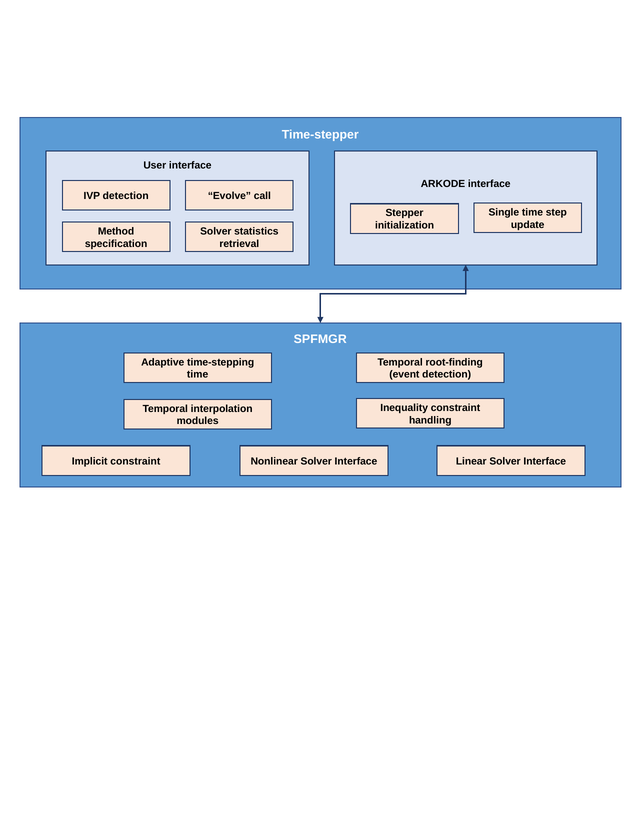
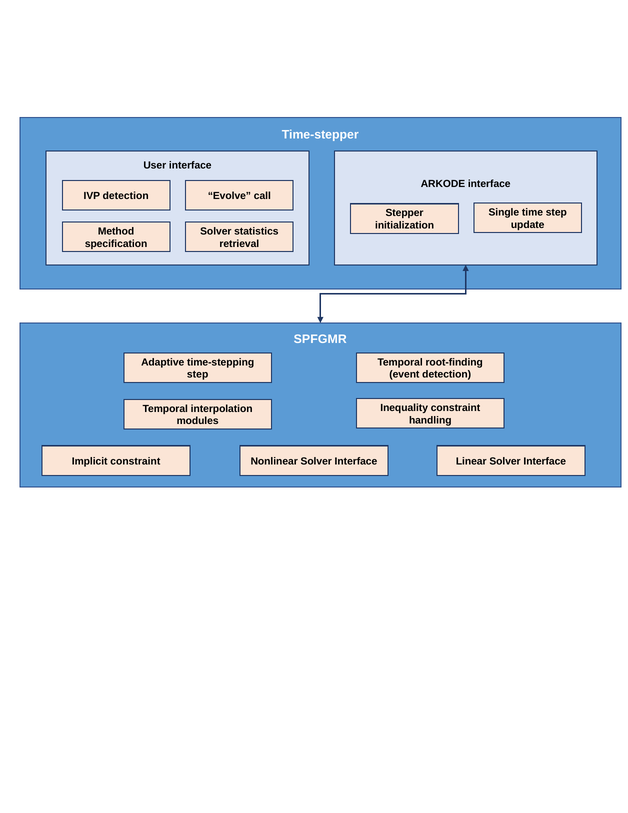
SPFMGR: SPFMGR -> SPFGMR (320, 339)
time: time -> step (198, 374)
